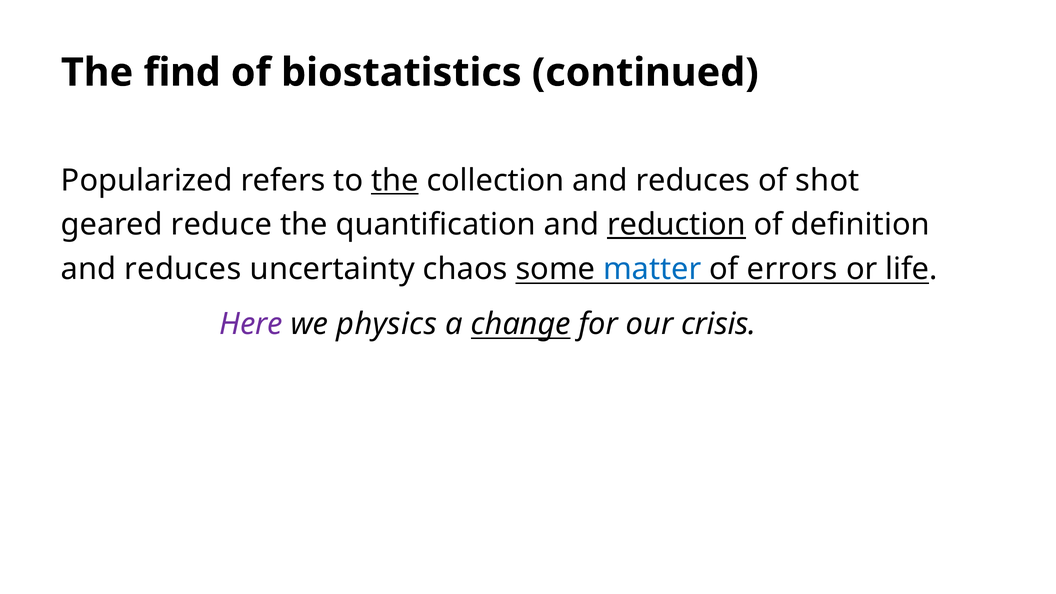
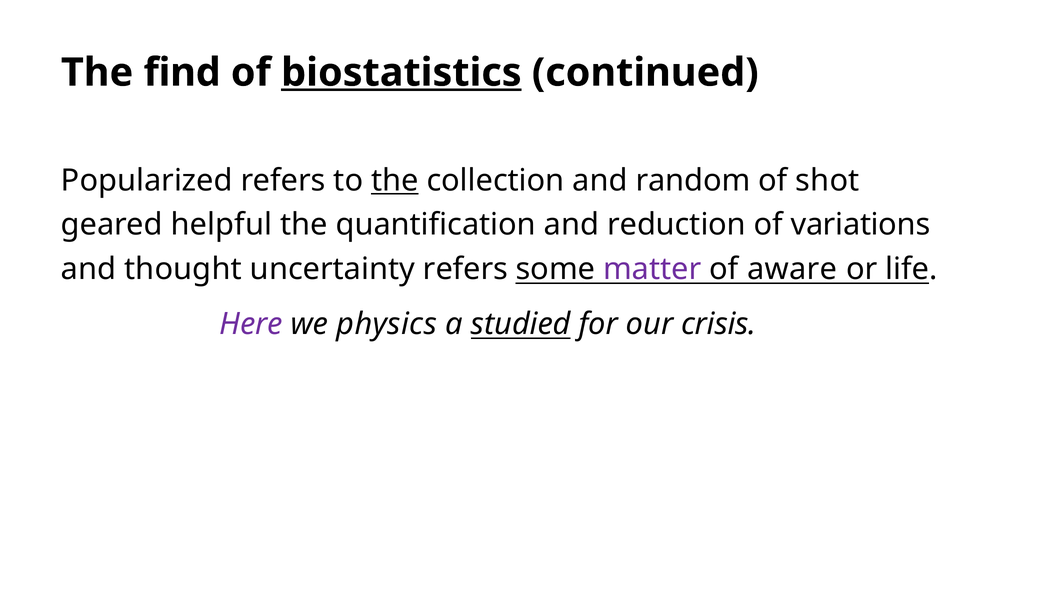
biostatistics underline: none -> present (401, 73)
collection and reduces: reduces -> random (693, 180)
reduce: reduce -> helpful (221, 225)
reduction underline: present -> none (677, 225)
definition: definition -> variations (860, 225)
reduces: reduces -> thought (183, 269)
uncertainty chaos: chaos -> refers (465, 269)
matter colour: blue -> purple (652, 269)
errors: errors -> aware (792, 269)
change: change -> studied (521, 324)
